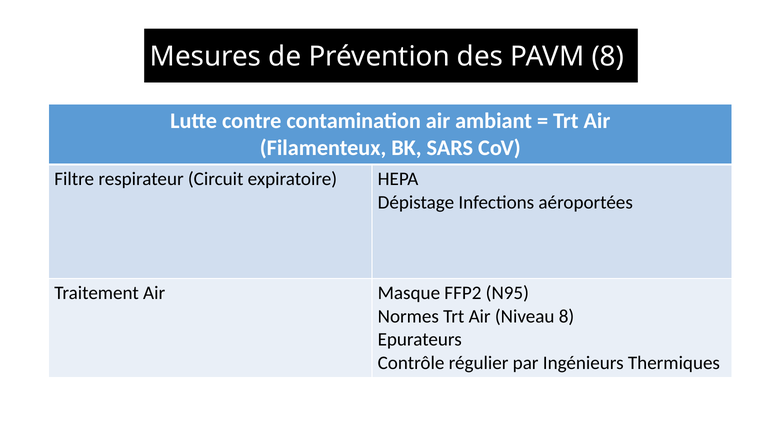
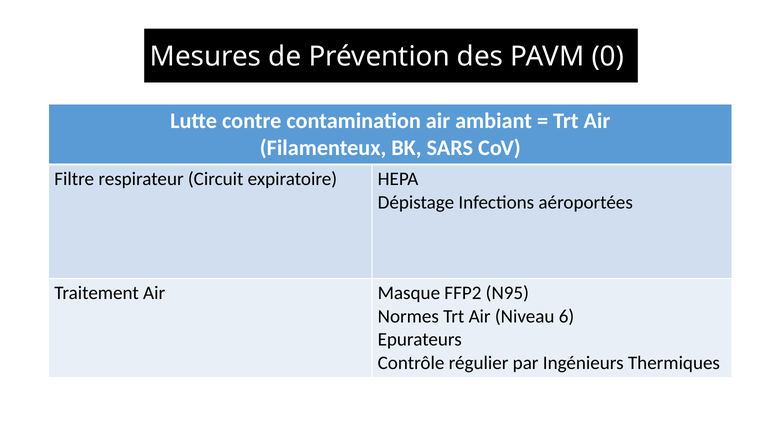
PAVM 8: 8 -> 0 (608, 57)
Niveau 8: 8 -> 6 (567, 317)
